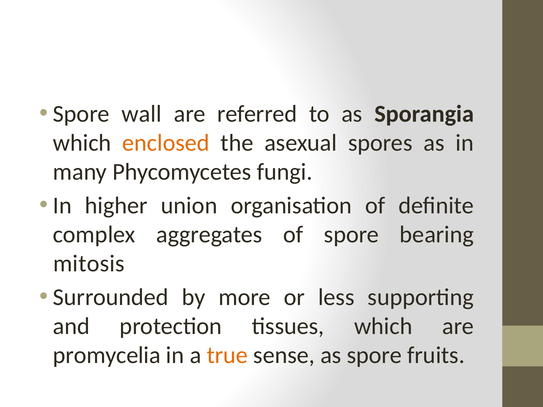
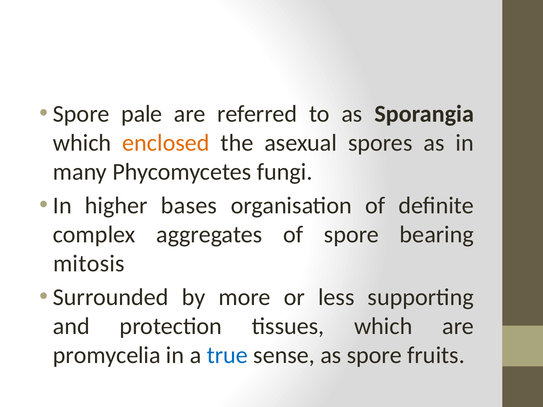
wall: wall -> pale (142, 114)
union: union -> bases (189, 206)
true colour: orange -> blue (227, 355)
